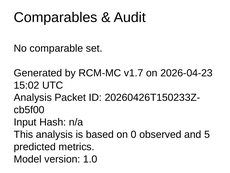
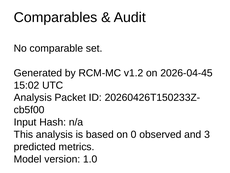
v1.7: v1.7 -> v1.2 (134, 73)
2026-04-23: 2026-04-23 -> 2026-04-45 (187, 73)
5: 5 -> 3 (207, 134)
